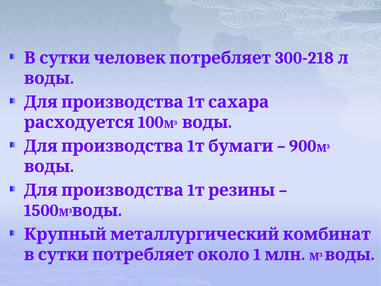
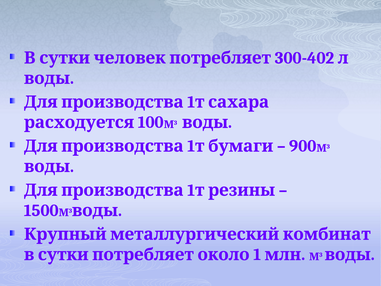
300-218: 300-218 -> 300-402 (305, 58)
